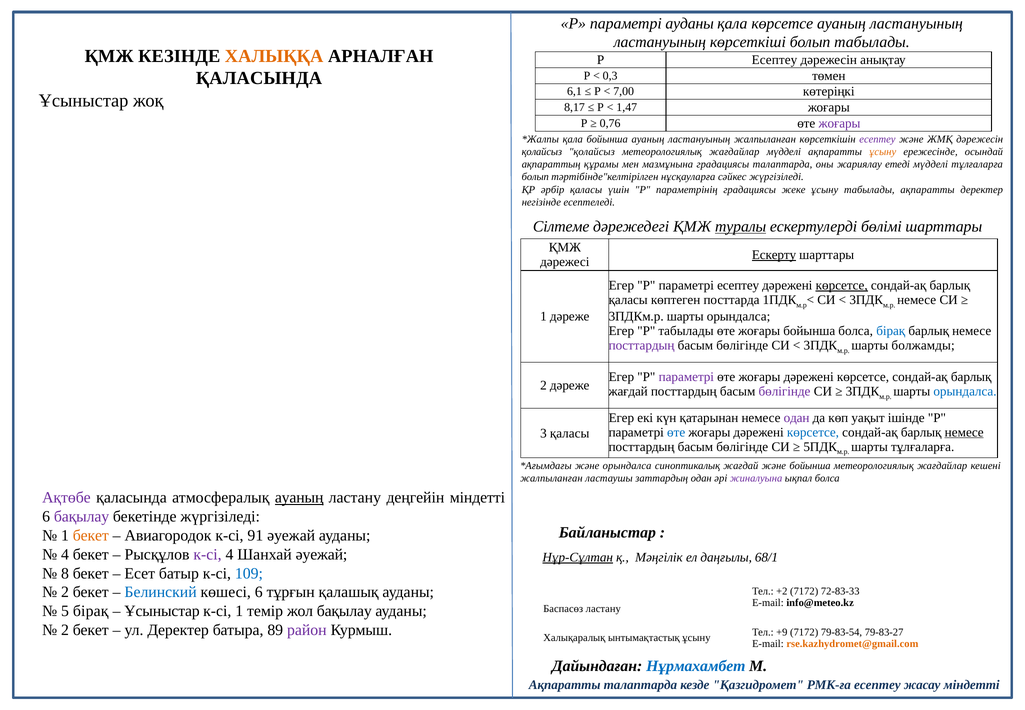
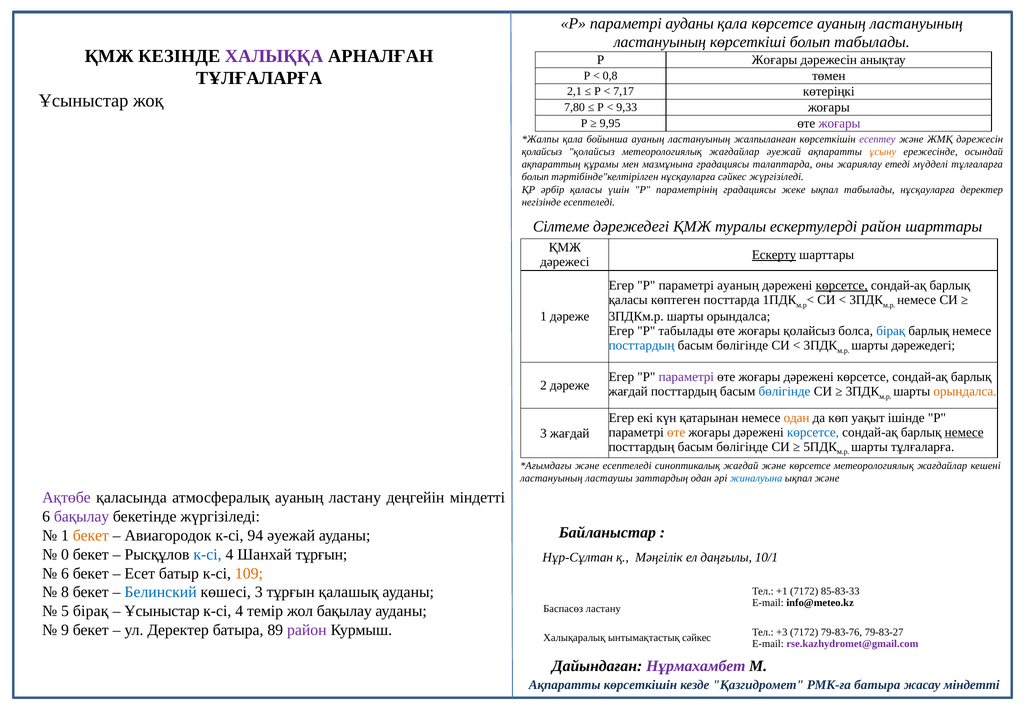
ХАЛЫҚҚА colour: orange -> purple (274, 56)
Р Есептеу: Есептеу -> Жоғары (775, 60)
ҚАЛАСЫНДА: ҚАЛАСЫНДА -> ТҰЛҒАЛАРҒА (259, 78)
0,3: 0,3 -> 0,8 (610, 76)
6,1: 6,1 -> 2,1 (574, 92)
7,00: 7,00 -> 7,17 (624, 92)
8,17: 8,17 -> 7,80 (574, 107)
1,47: 1,47 -> 9,33 (627, 107)
0,76: 0,76 -> 9,95 (610, 123)
жағдайлар мүдделі: мүдделі -> әуежай (784, 152)
жеке ұсыну: ұсыну -> ықпал (825, 189)
табылады ақпаратты: ақпаратты -> нұсқауларға (928, 189)
туралы underline: present -> none (741, 226)
ескертулерді бөлімі: бөлімі -> район (881, 226)
параметрі есептеу: есептеу -> ауаның (738, 285)
жоғары бойынша: бойынша -> қолайсыз (809, 331)
посттардың colour: purple -> blue (642, 345)
шарты болжамды: болжамды -> дәрежедегі (923, 345)
бөлігінде colour: purple -> blue (784, 391)
орындалса colour: blue -> orange (965, 391)
одан colour: purple -> orange (797, 417)
өте colour: blue -> orange (676, 432)
3 қаласы: қаласы -> жағдай (570, 433)
және орындалса: орындалса -> есептеледі (627, 465)
және бойынша: бойынша -> көрсетсе (810, 465)
жалпыланған: жалпыланған -> ластануының (551, 478)
жиналуына colour: purple -> blue (756, 478)
ықпал болса: болса -> және (827, 478)
ауаның underline: present -> none (299, 497)
91: 91 -> 94 (255, 535)
4: 4 -> 0 (65, 554)
к-сі colour: purple -> blue (207, 554)
Шанхай әуежай: әуежай -> тұрғын (322, 554)
Нұр-Сұлтан underline: present -> none (578, 557)
68/1: 68/1 -> 10/1 (766, 557)
8: 8 -> 6 (65, 573)
109 colour: blue -> orange (249, 573)
2: 2 -> 8 (65, 592)
көшесі 6: 6 -> 3 (259, 592)
+2: +2 -> +1 (782, 591)
72-83-33: 72-83-33 -> 85-83-33 (840, 591)
1: 1 -> 4 (239, 611)
2: 2 -> 9 (65, 630)
+9: +9 -> +3 (782, 632)
79-83-54: 79-83-54 -> 79-83-76 (841, 632)
ынтымақтастық ұсыну: ұсыну -> сәйкес (697, 638)
rse.kazhydromet@gmail.com colour: orange -> purple (852, 643)
Нұрмахамбет colour: blue -> purple (696, 666)
Ақпаратты талаптарда: талаптарда -> көрсеткішін (640, 685)
РМК-ға есептеу: есептеу -> батыра (877, 685)
